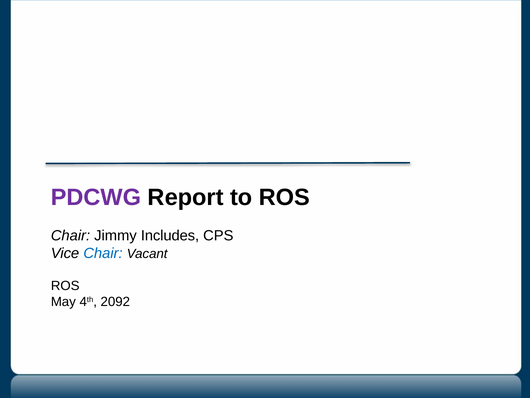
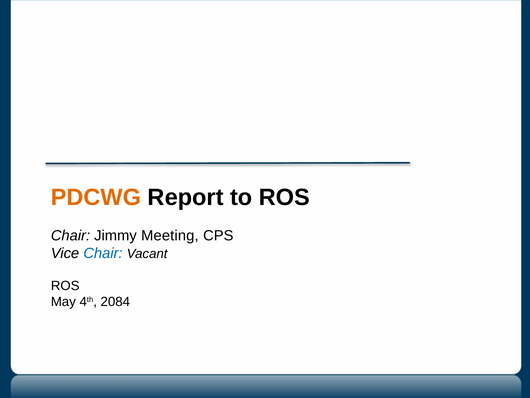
PDCWG colour: purple -> orange (96, 197)
Includes: Includes -> Meeting (170, 235)
2092: 2092 -> 2084 (115, 301)
